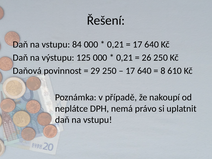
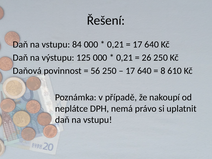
29: 29 -> 56 (95, 71)
